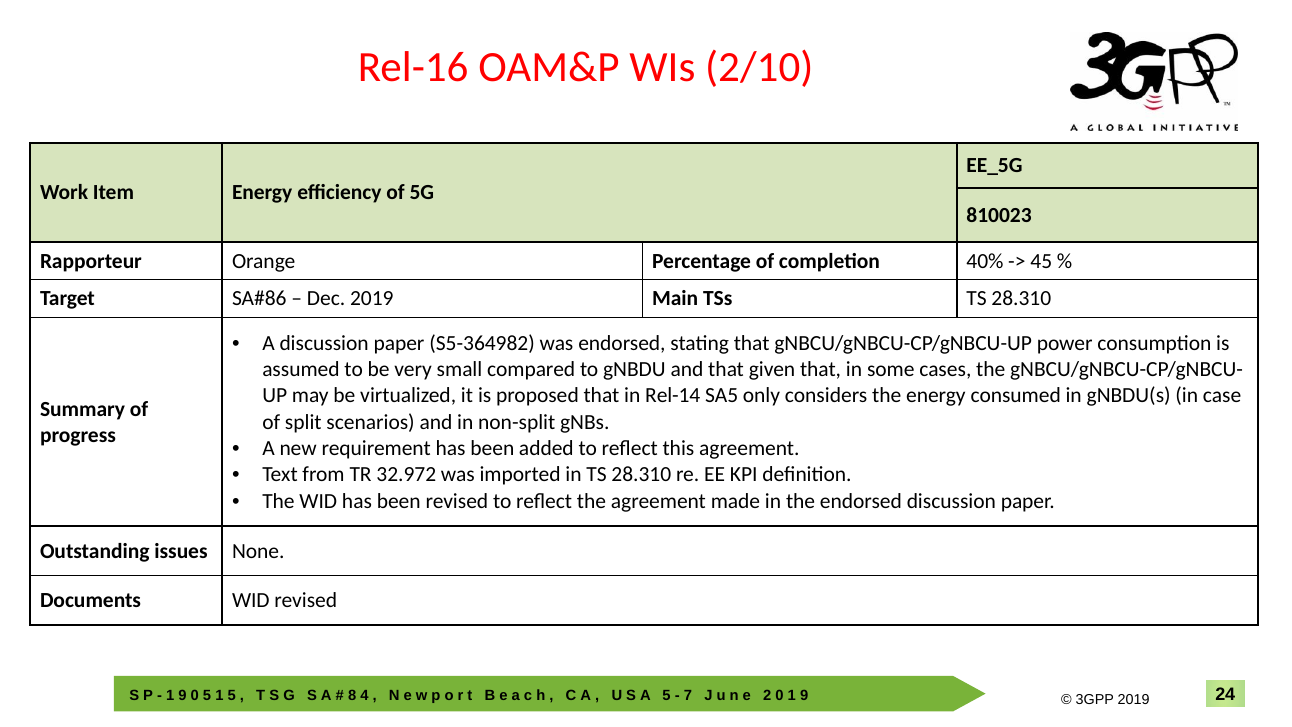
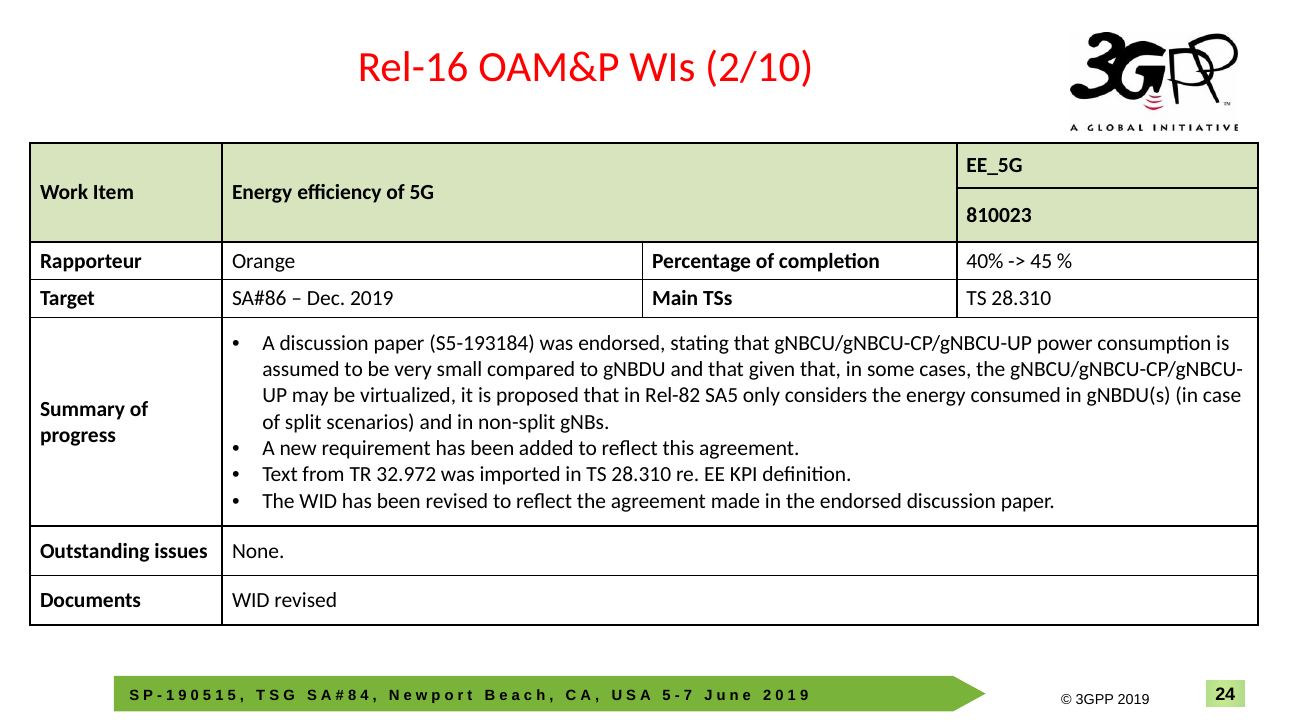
S5-364982: S5-364982 -> S5-193184 (482, 343)
Rel-14: Rel-14 -> Rel-82 (673, 396)
